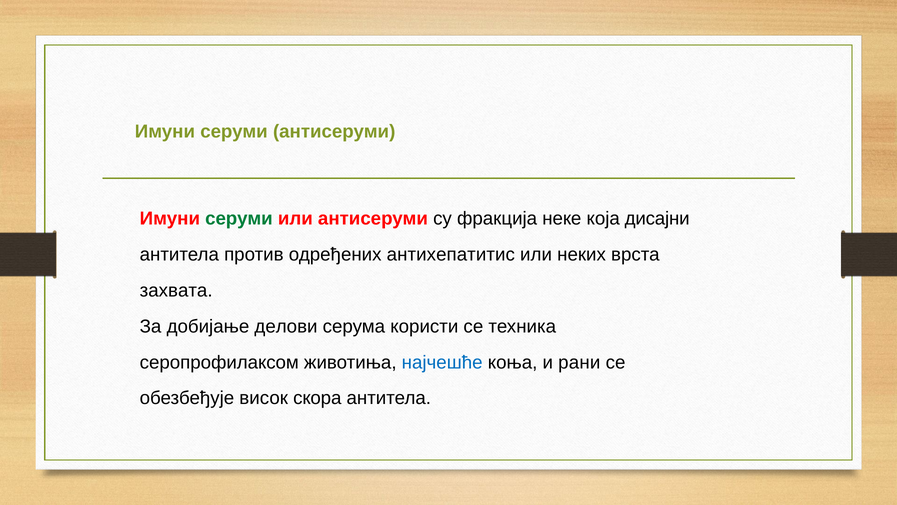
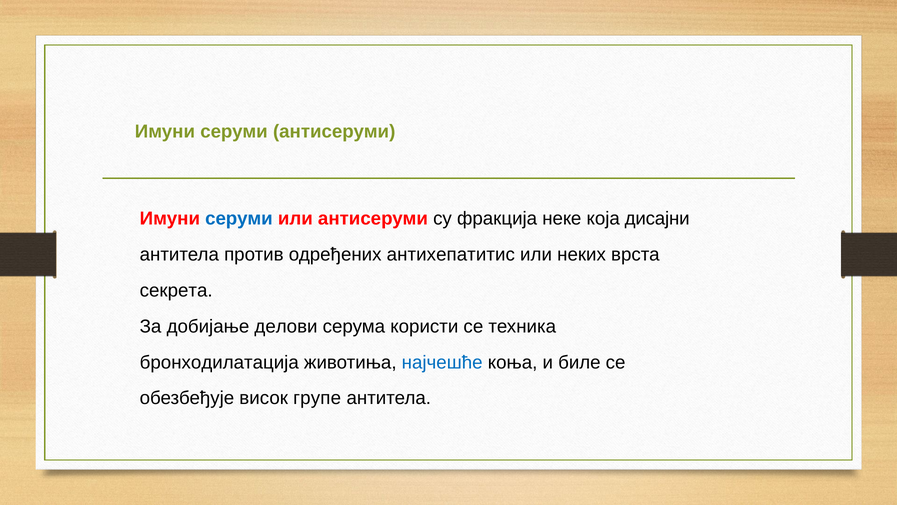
серуми colour: green -> blue (239, 218)
захвата: захвата -> секрета (176, 290)
серопрофилаксом: серопрофилаксом -> бронходилатација (219, 362)
рани: рани -> биле (579, 362)
скора: скора -> групе (317, 398)
